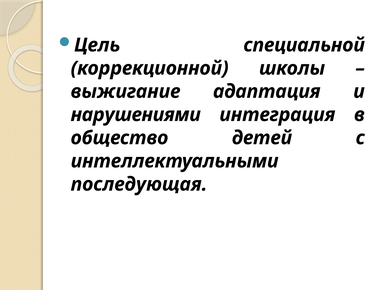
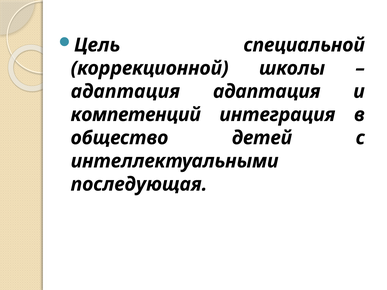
выжигание: выжигание -> адаптация (125, 92)
нарушениями: нарушениями -> компетенций (136, 115)
